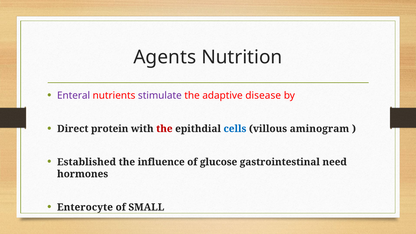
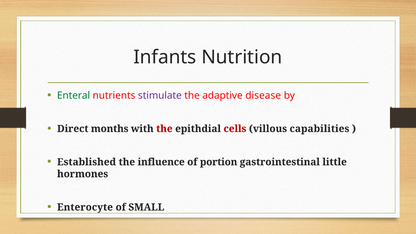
Agents: Agents -> Infants (165, 57)
Enteral colour: purple -> green (74, 95)
protein: protein -> months (110, 129)
cells colour: blue -> red (235, 129)
aminogram: aminogram -> capabilities (319, 129)
glucose: glucose -> portion (219, 162)
need: need -> little (335, 162)
